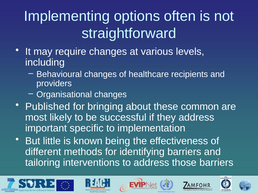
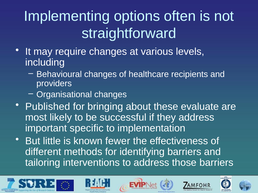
common: common -> evaluate (200, 107)
being: being -> fewer (118, 141)
